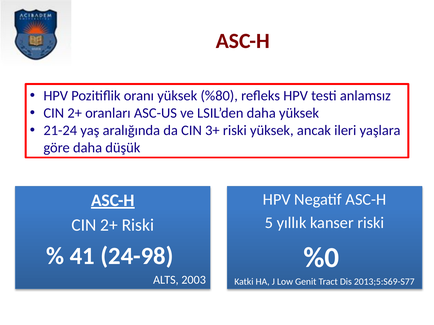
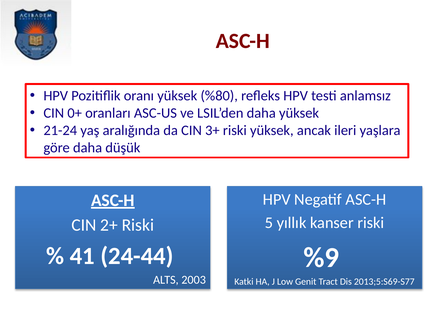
2+: 2+ -> 0+ (75, 113)
%0: %0 -> %9 (321, 258)
24-98: 24-98 -> 24-44 (137, 257)
